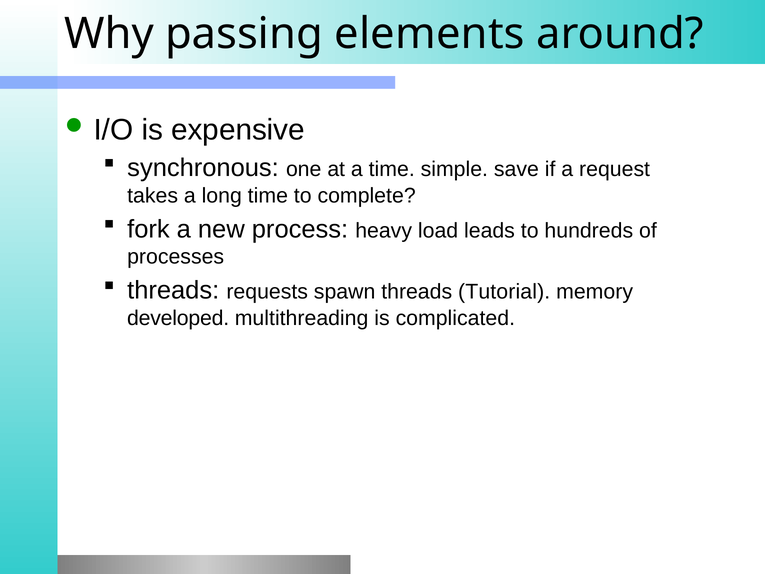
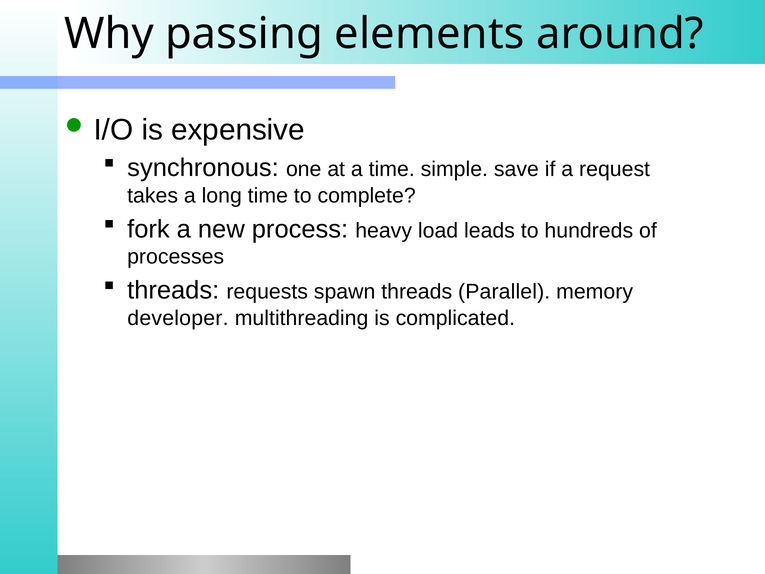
Tutorial: Tutorial -> Parallel (504, 292)
developed: developed -> developer (178, 318)
